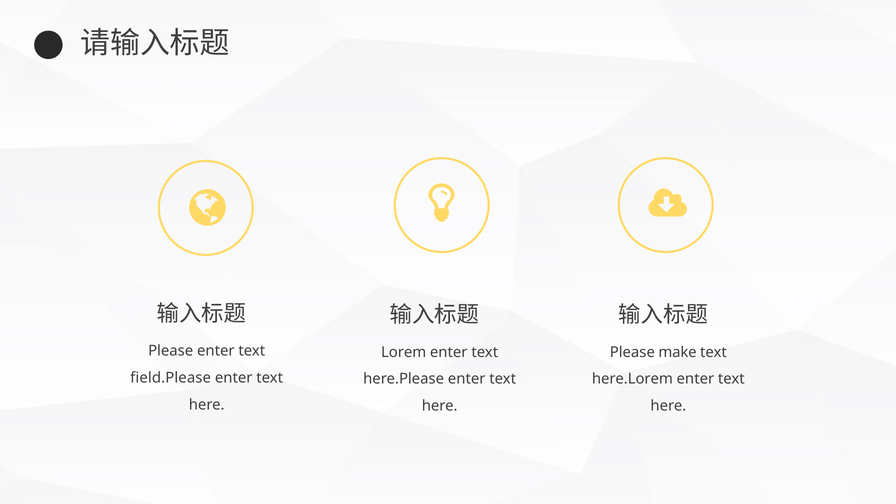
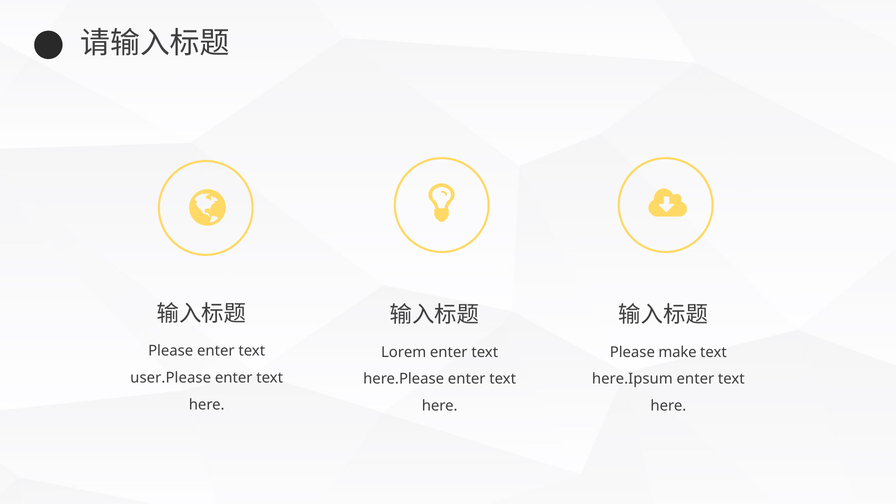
field.Please: field.Please -> user.Please (171, 378)
here.Lorem: here.Lorem -> here.Ipsum (632, 379)
